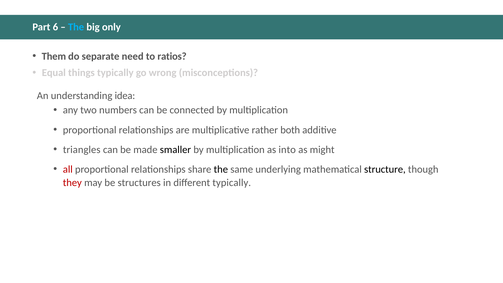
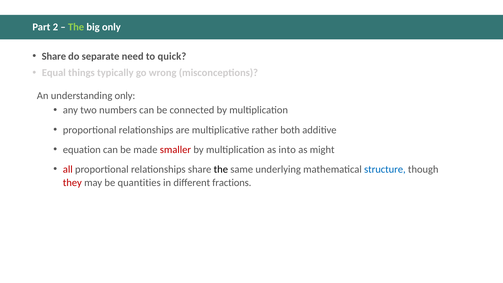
6: 6 -> 2 (55, 27)
The colour: light blue -> light green (76, 27)
Them: Them -> Share (54, 56)
ratios: ratios -> quick (172, 56)
understanding idea: idea -> only (125, 96)
triangles: triangles -> equation (82, 150)
smaller colour: black -> red (175, 150)
structure colour: black -> blue (385, 169)
structures: structures -> quantities (139, 183)
different typically: typically -> fractions (232, 183)
